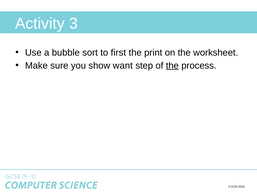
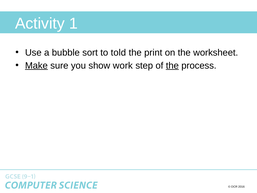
3: 3 -> 1 (73, 23)
first: first -> told (118, 52)
Make underline: none -> present (36, 65)
want: want -> work (123, 65)
